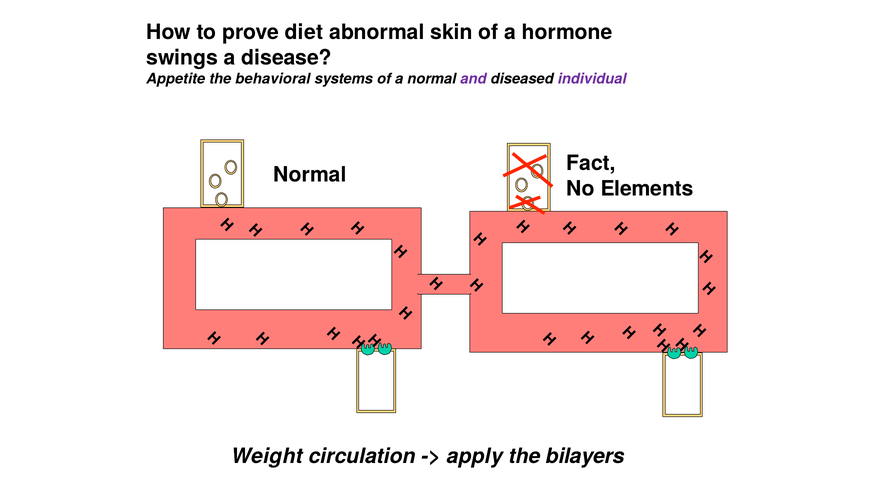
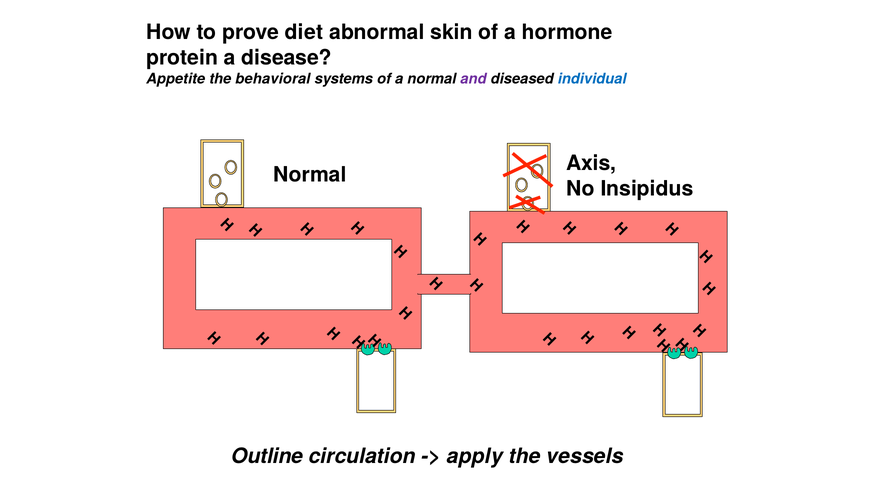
swings: swings -> protein (182, 58)
individual colour: purple -> blue (592, 79)
Fact: Fact -> Axis (591, 163)
Elements: Elements -> Insipidus (647, 188)
Weight: Weight -> Outline (267, 456)
bilayers: bilayers -> vessels (585, 456)
